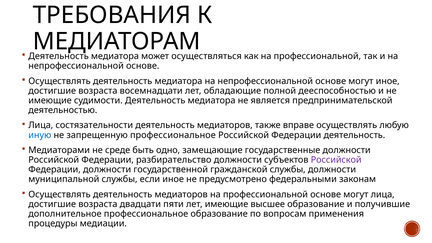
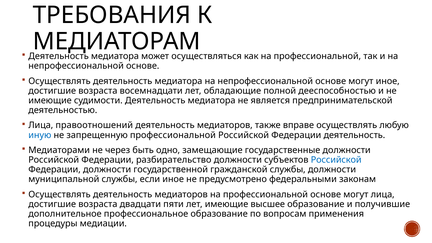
состязательности: состязательности -> правоотношений (94, 125)
запрещенную профессиональное: профессиональное -> профессиональной (173, 135)
среде: среде -> через (118, 150)
Российской colour: purple -> blue (336, 160)
